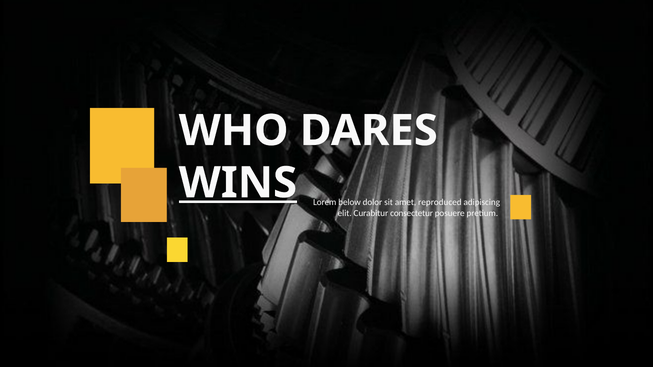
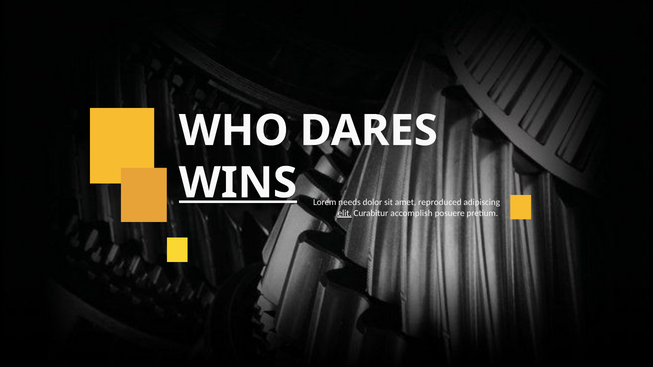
below: below -> needs (350, 202)
elit underline: none -> present (345, 213)
consectetur: consectetur -> accomplish (411, 213)
